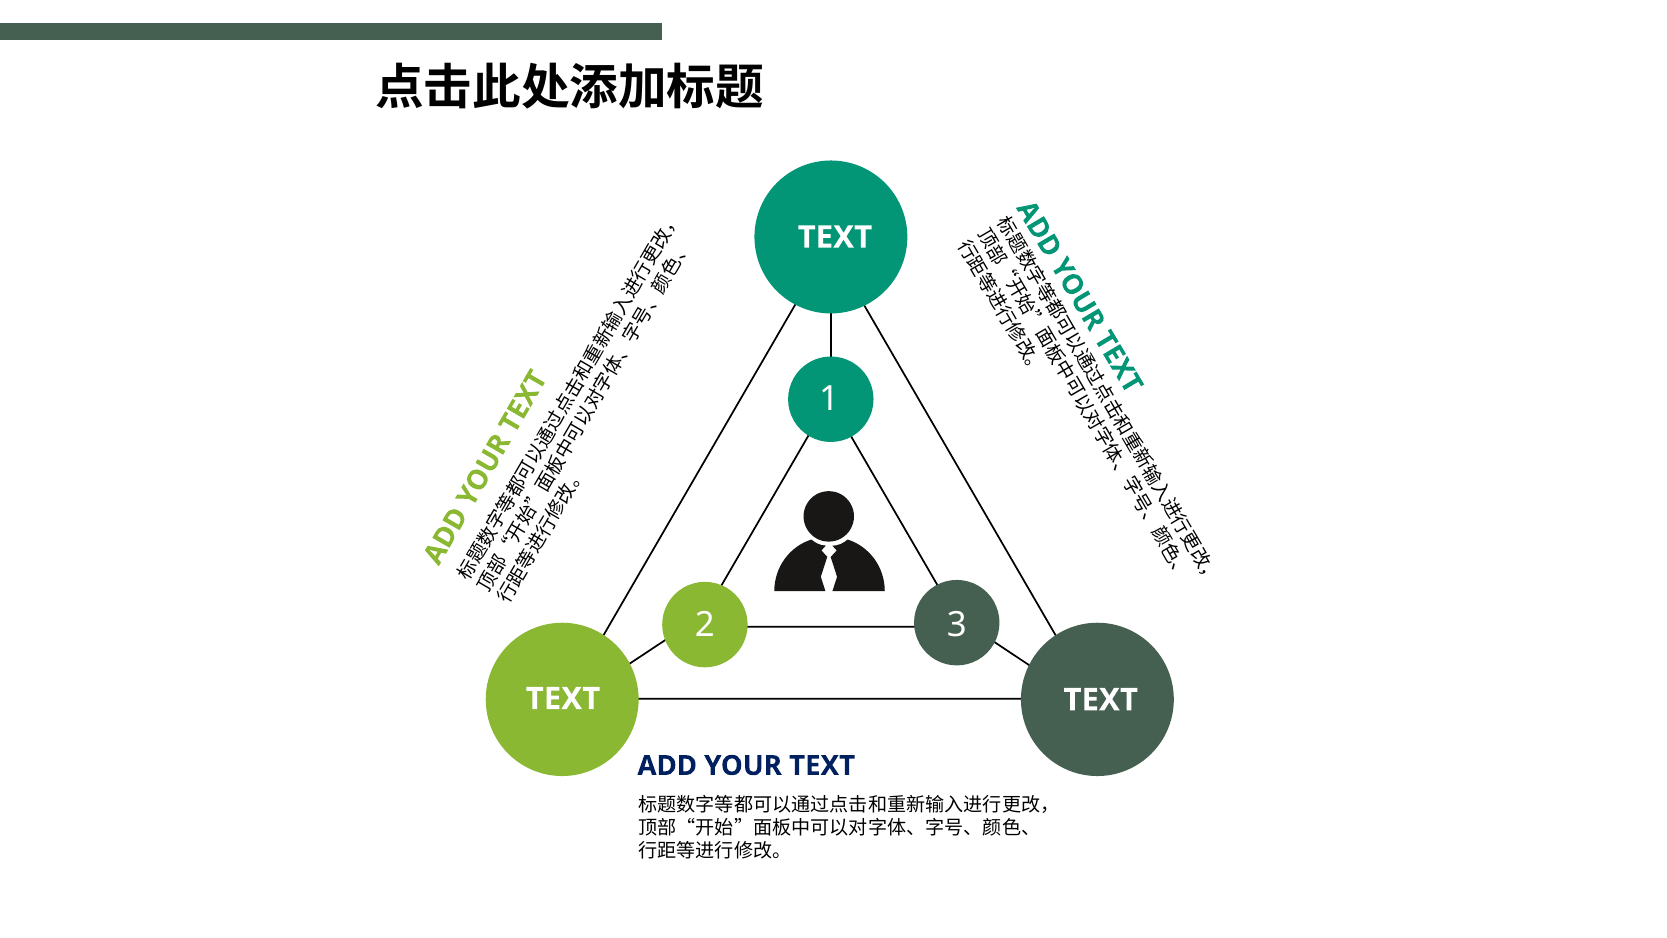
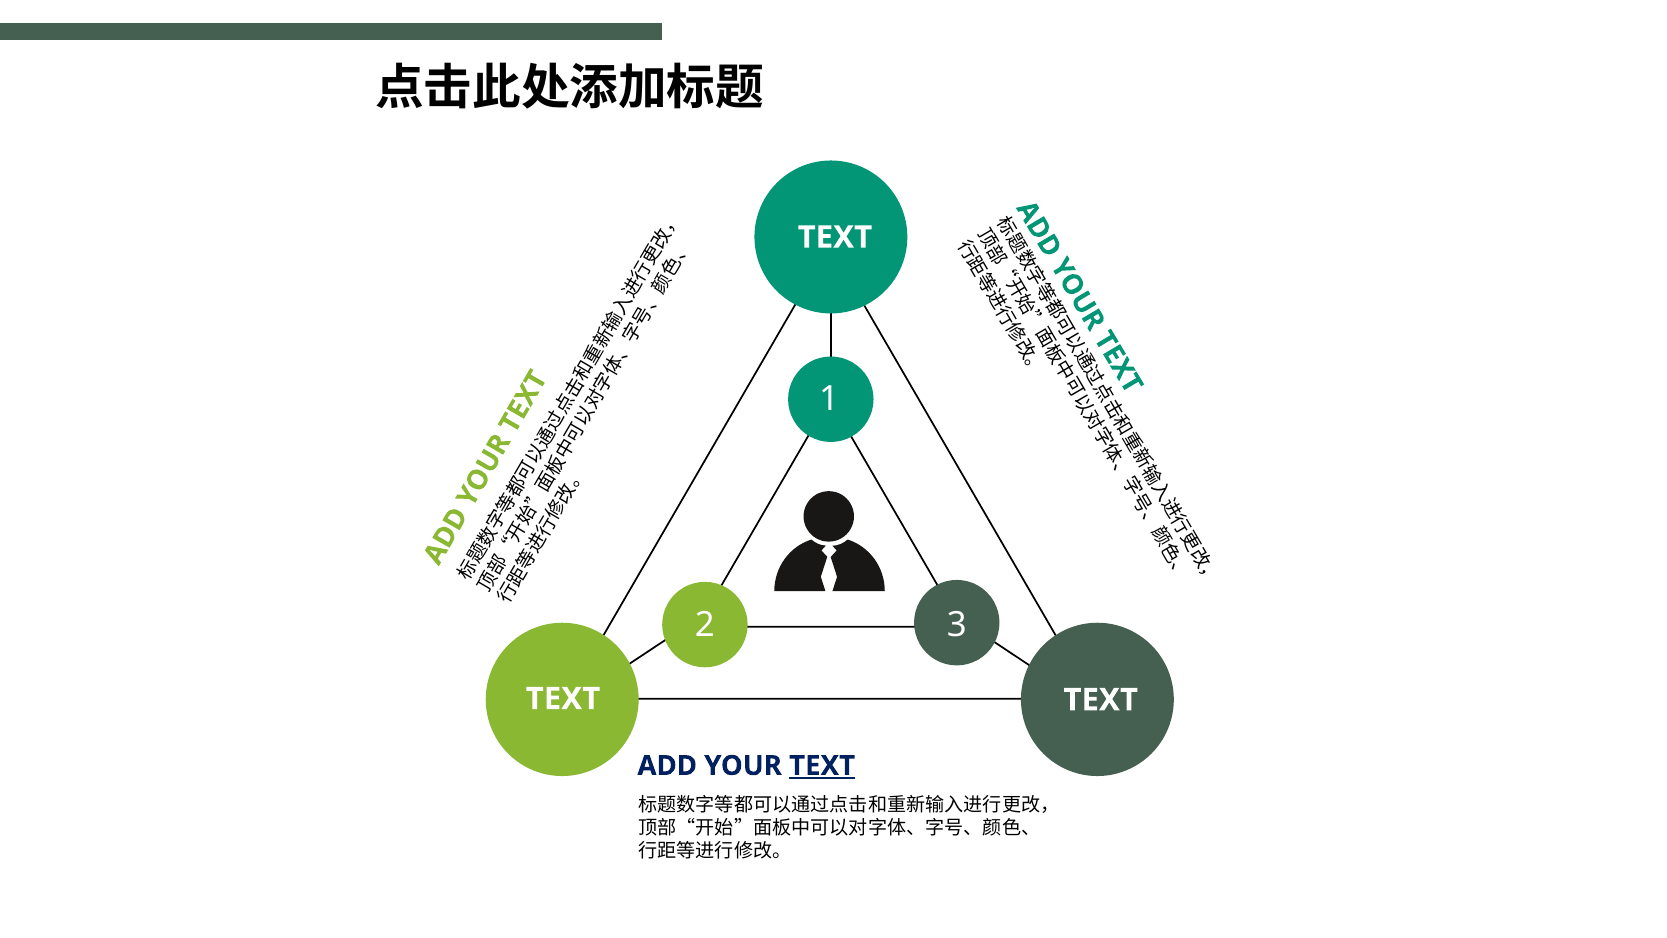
TEXT underline: none -> present (822, 766)
